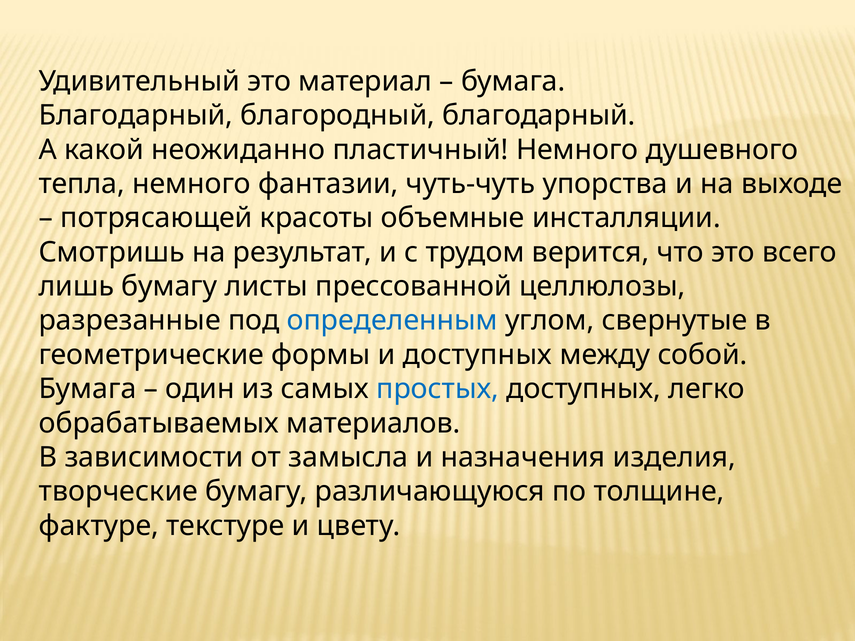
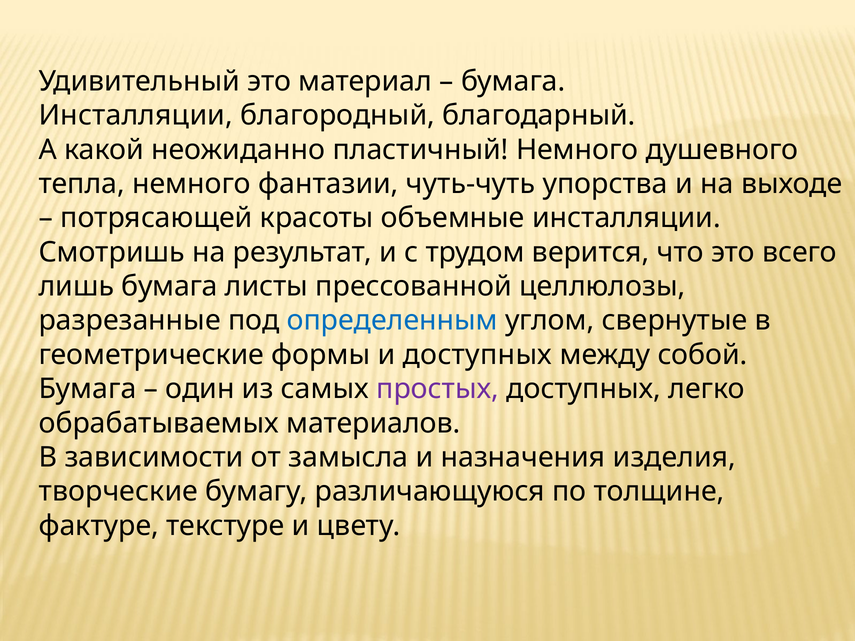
Благодарный: Благодарный -> Инсталляции (136, 116)
лишь бумагу: бумагу -> бумага (170, 287)
простых colour: blue -> purple (438, 389)
